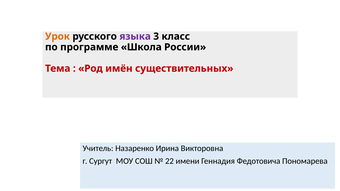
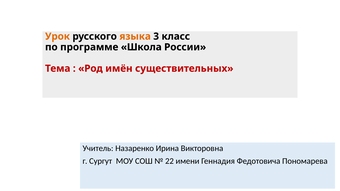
языка colour: purple -> orange (135, 36)
